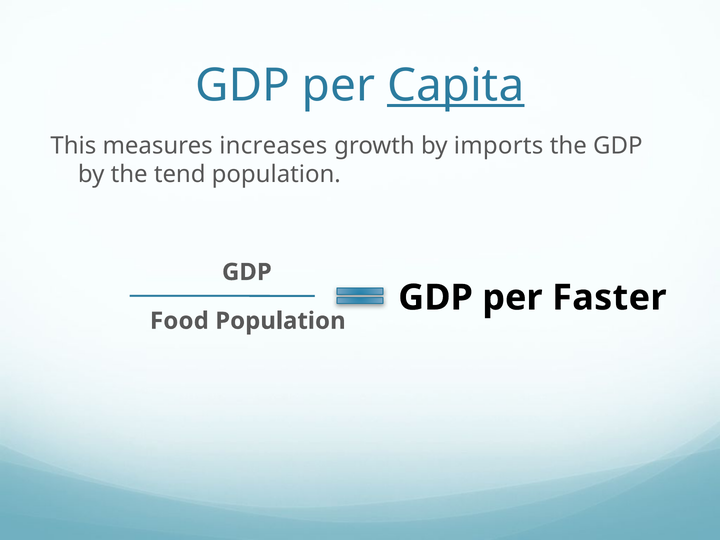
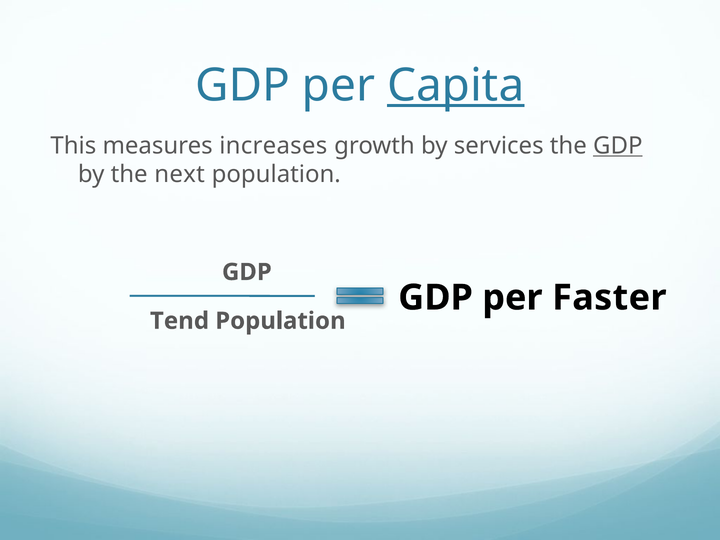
imports: imports -> services (499, 146)
GDP underline: none -> present (618, 146)
tend: tend -> next (180, 174)
Food: Food -> Tend (179, 321)
